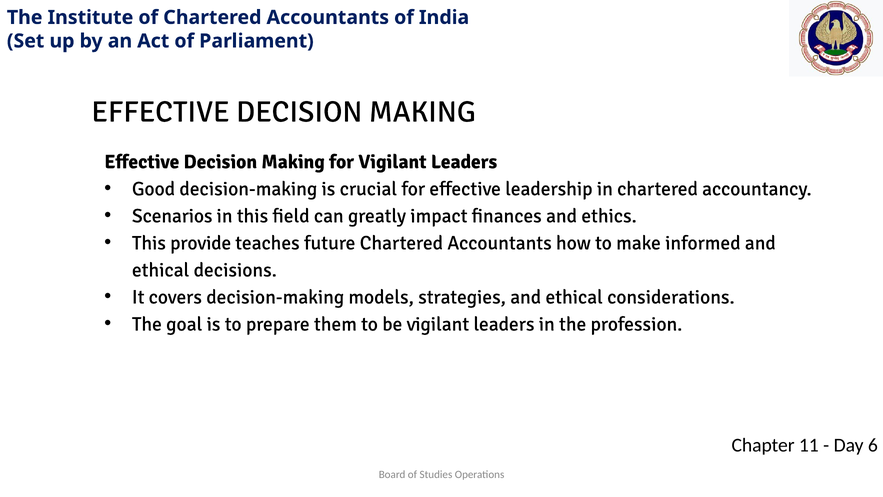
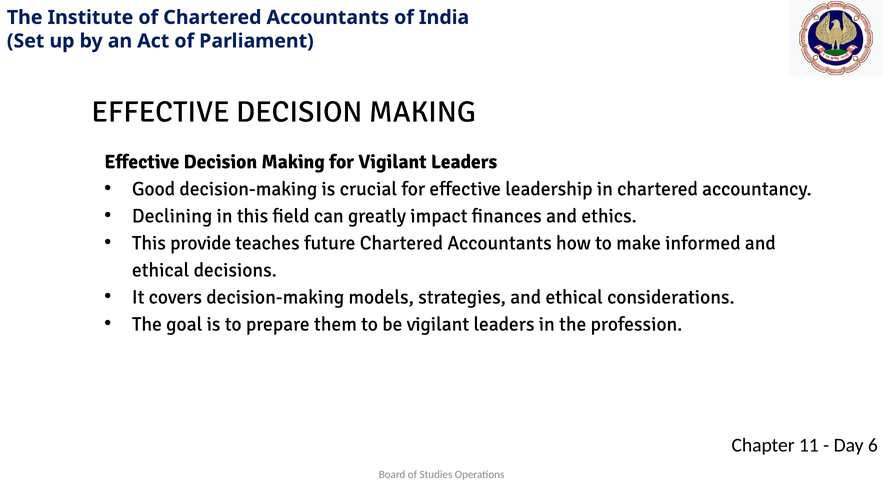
Scenarios: Scenarios -> Declining (172, 216)
